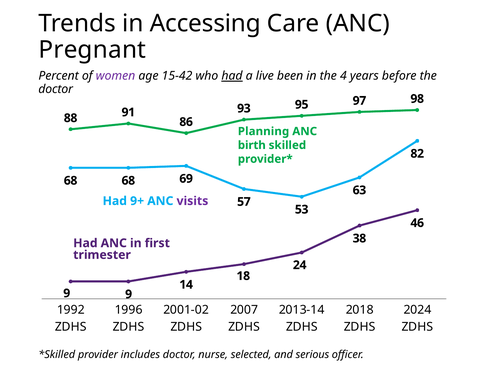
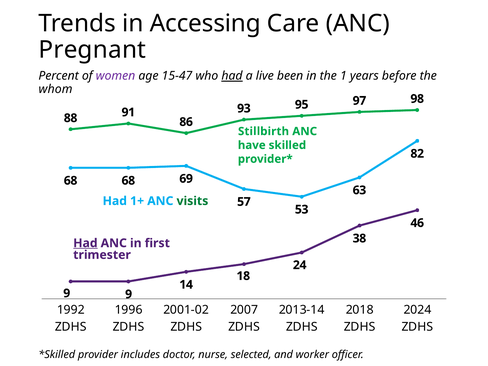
15-42: 15-42 -> 15-47 (177, 76)
4: 4 -> 1 (343, 76)
doctor: doctor -> whom (56, 89)
Planning: Planning -> Stillbirth (264, 131)
birth: birth -> have (252, 145)
9+: 9+ -> 1+ (137, 201)
visits colour: purple -> green (192, 201)
Had underline: none -> present (85, 243)
serious: serious -> worker (312, 355)
